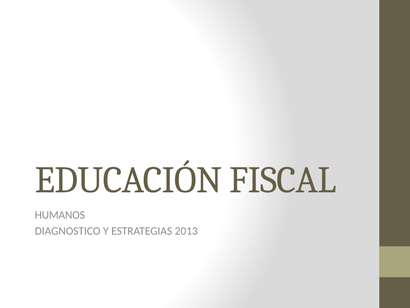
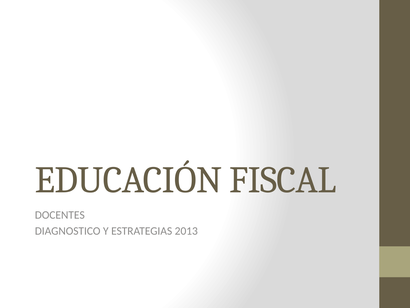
HUMANOS: HUMANOS -> DOCENTES (60, 215)
